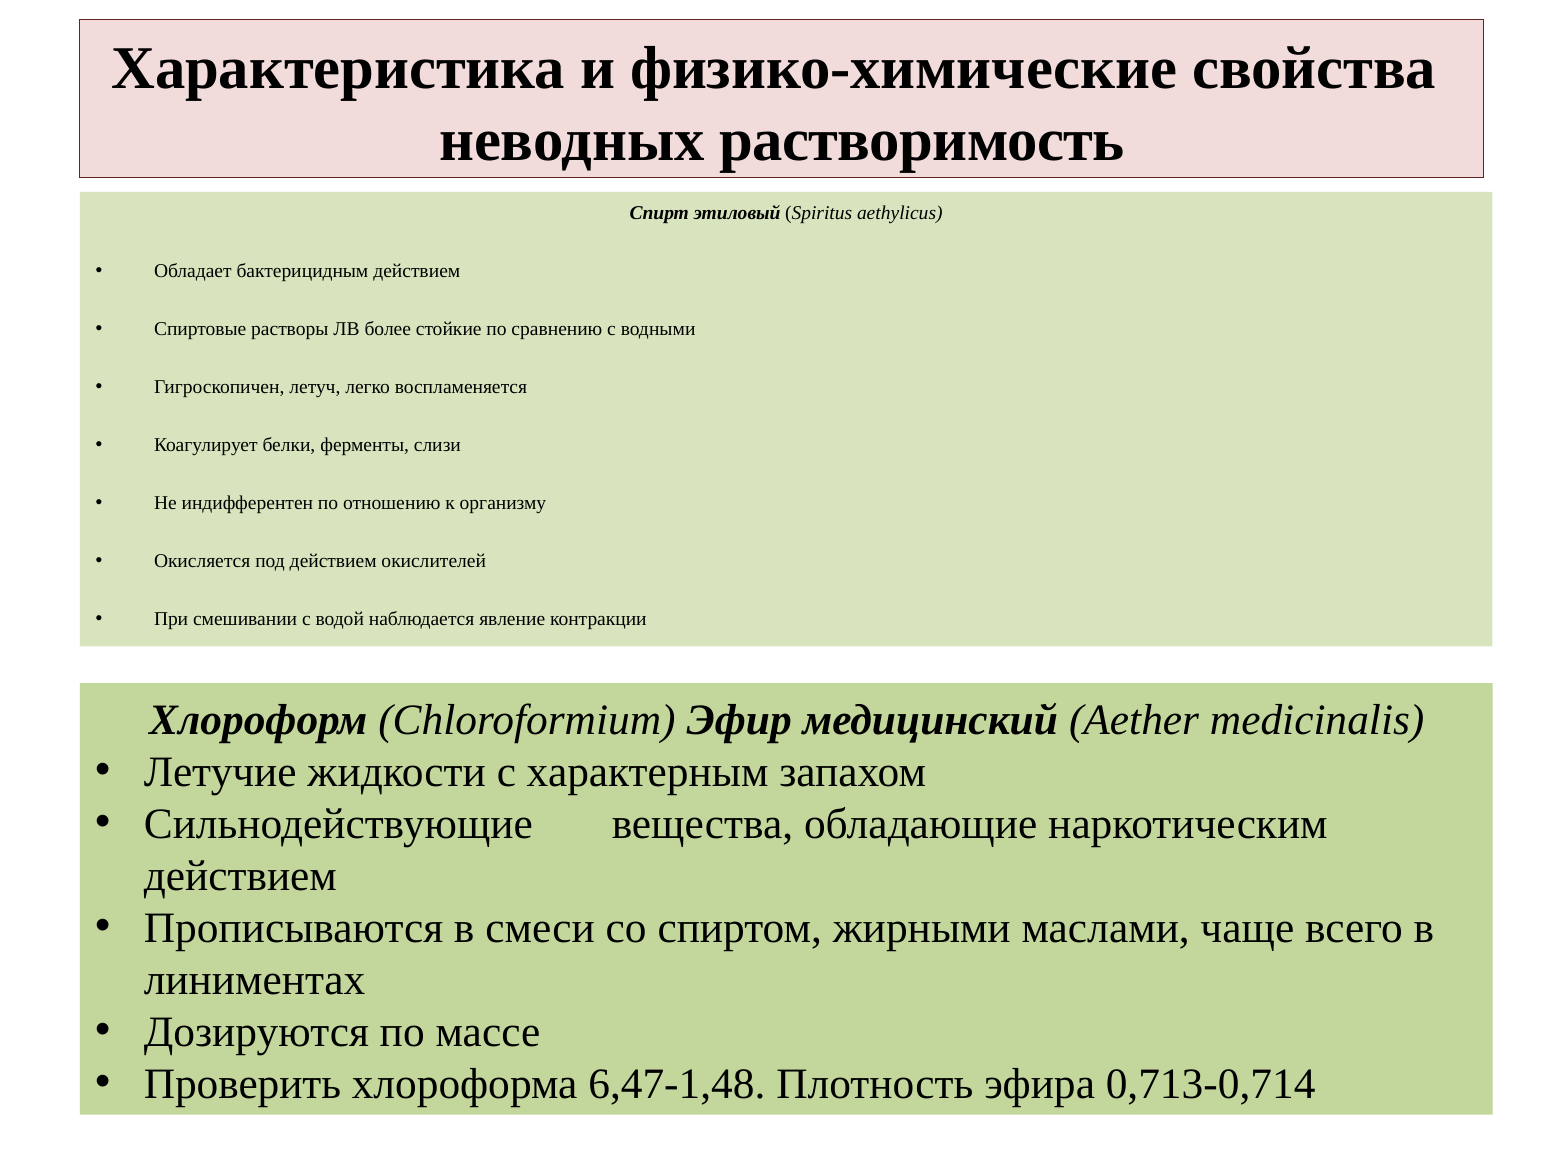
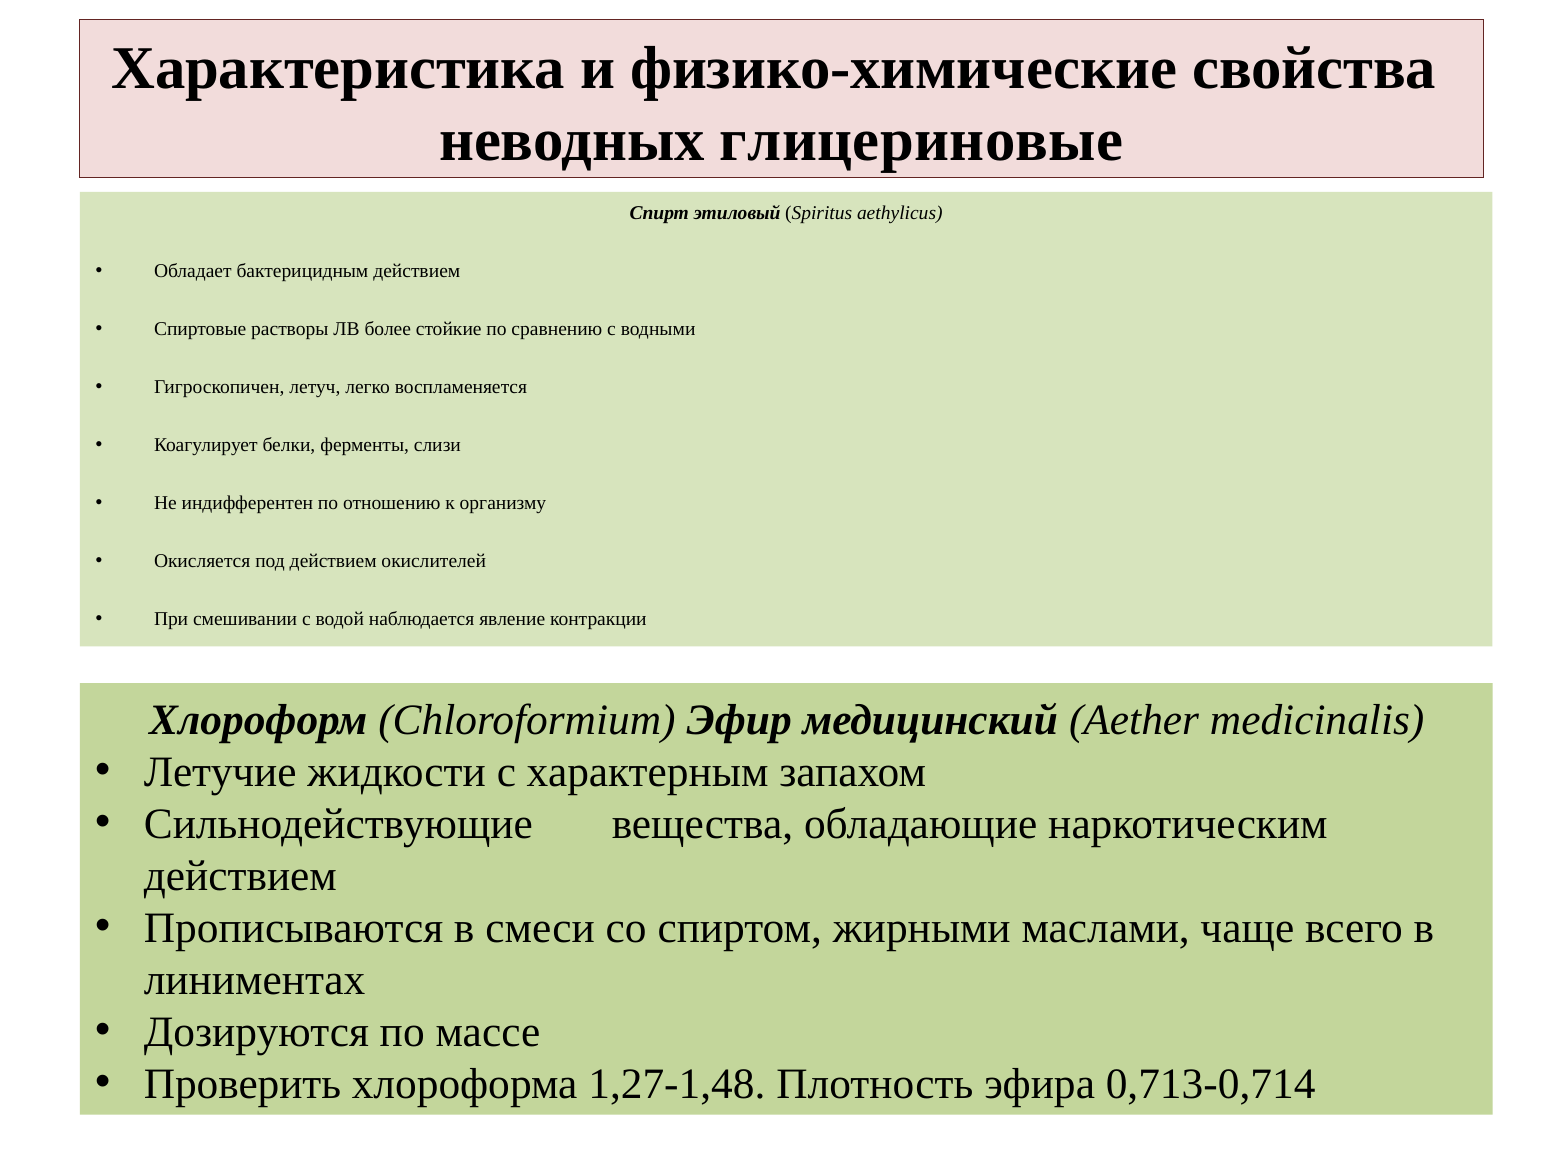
растворимость: растворимость -> глицериновые (922, 141)
6,47-1,48: 6,47-1,48 -> 1,27-1,48 (677, 1084)
